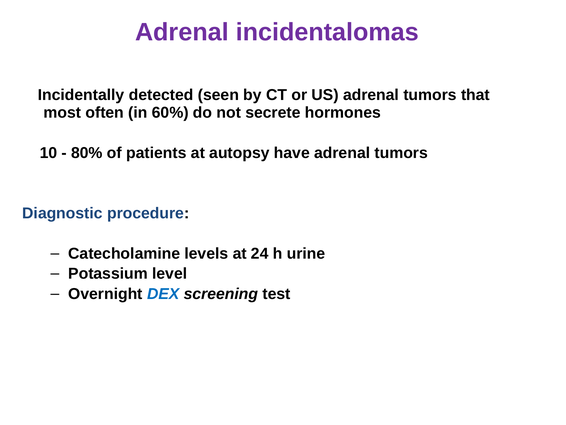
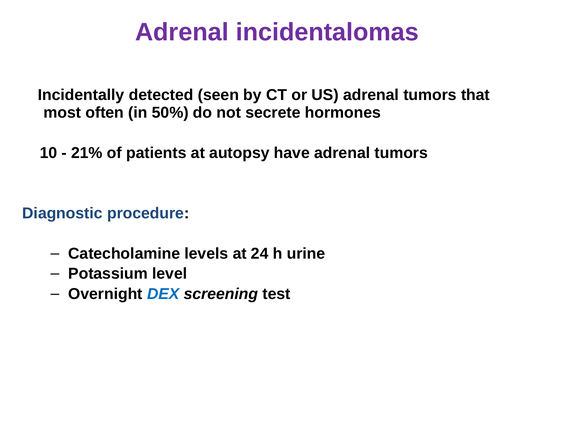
60%: 60% -> 50% (170, 112)
80%: 80% -> 21% (87, 153)
